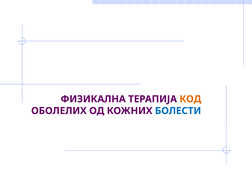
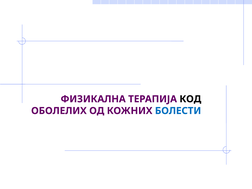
КОД colour: orange -> black (190, 99)
